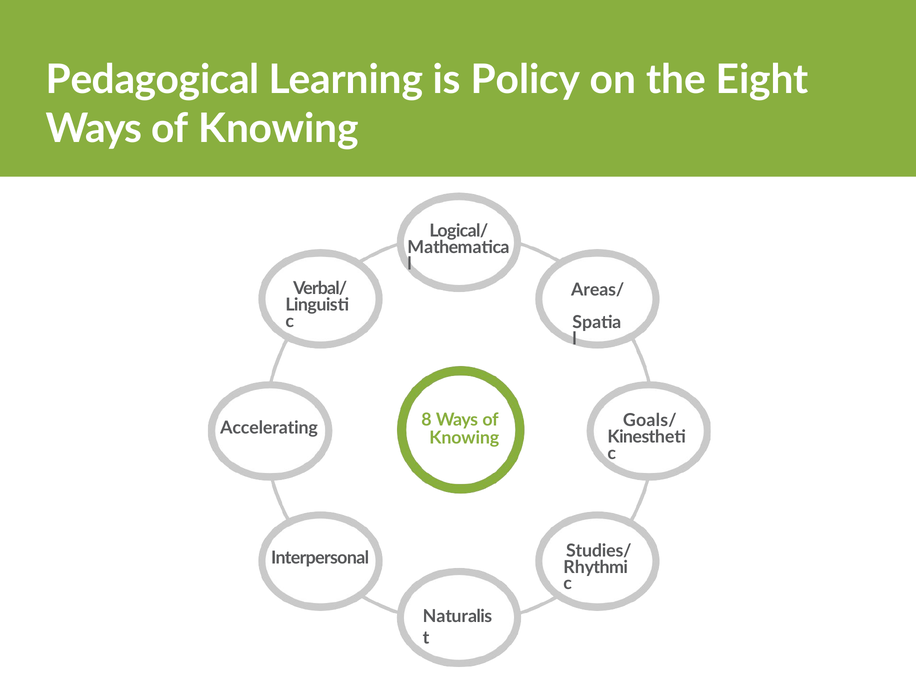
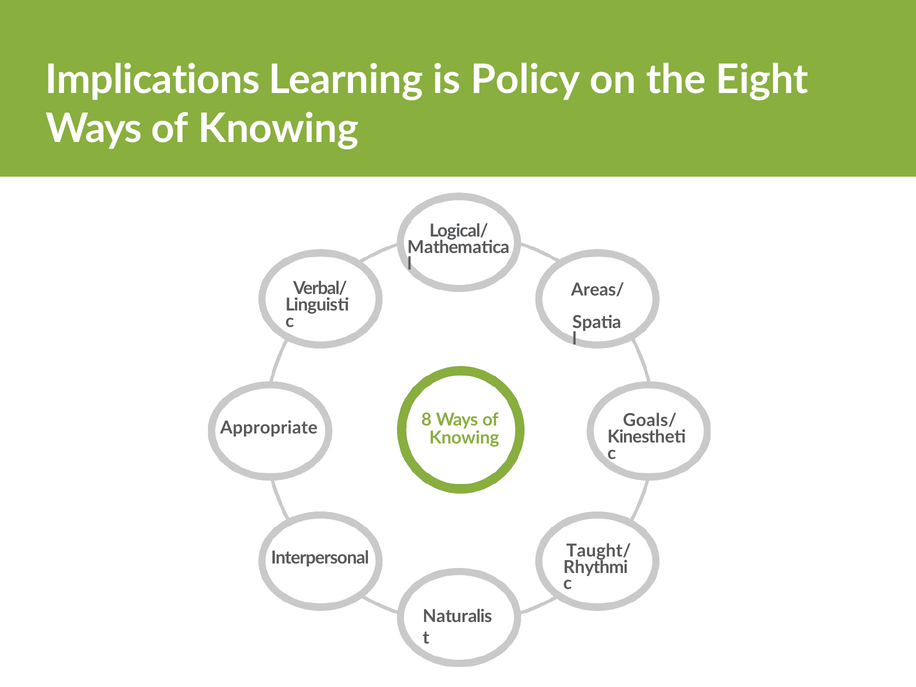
Pedagogical: Pedagogical -> Implications (153, 80)
Accelerating: Accelerating -> Appropriate (269, 428)
Studies/: Studies/ -> Taught/ (599, 551)
